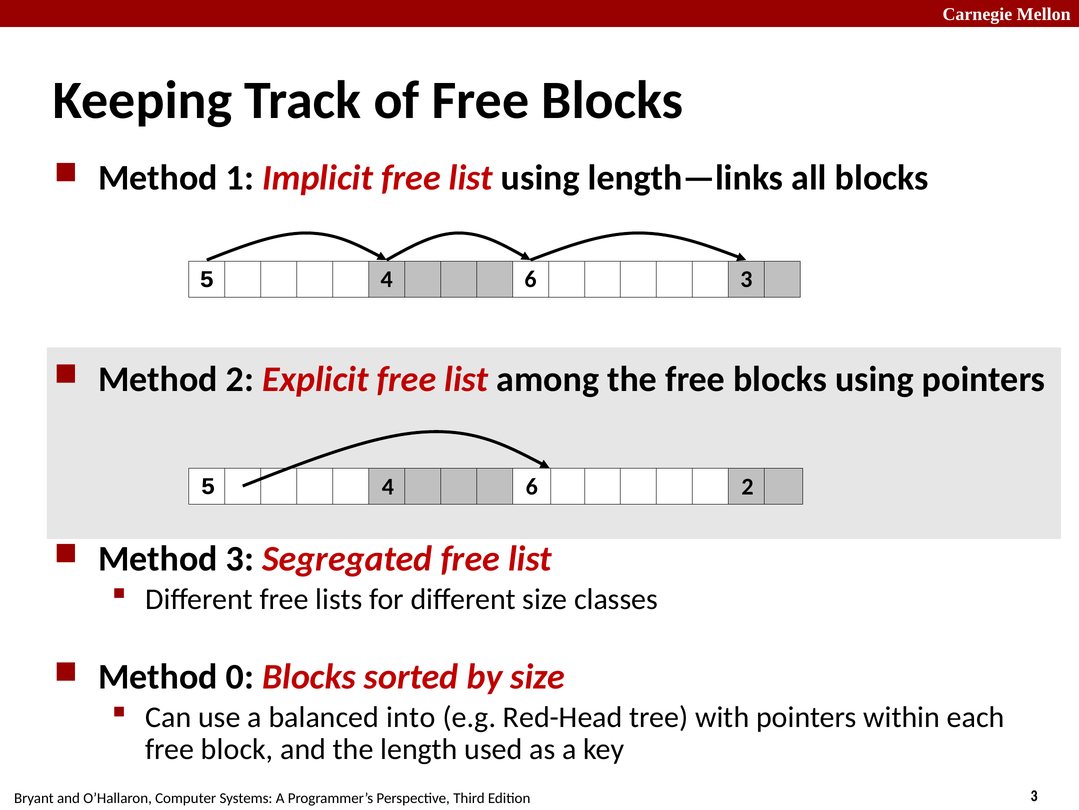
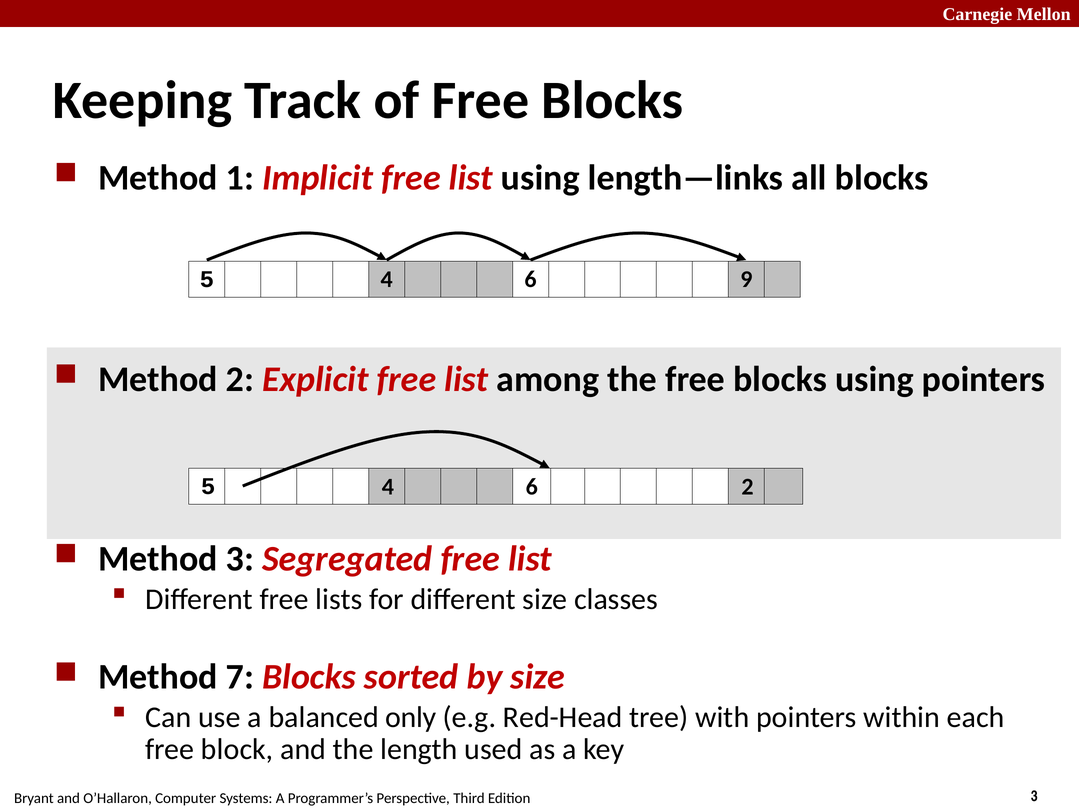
4 3: 3 -> 9 (746, 279)
0: 0 -> 7 (240, 676)
into: into -> only (411, 717)
